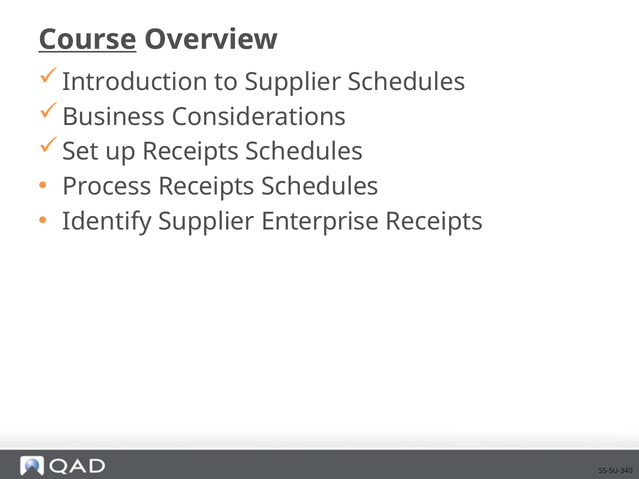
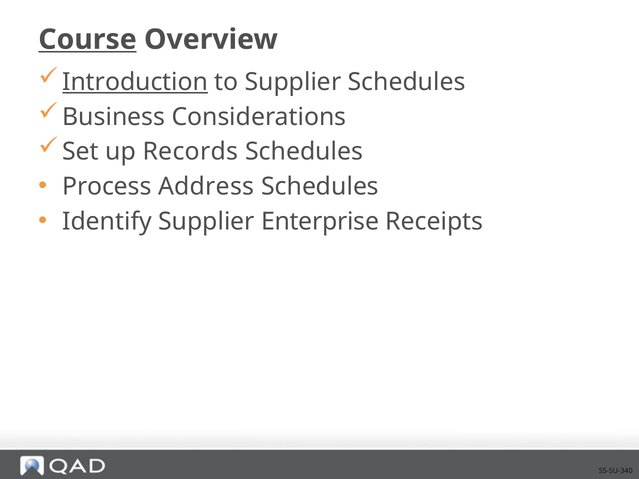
Introduction underline: none -> present (135, 82)
up Receipts: Receipts -> Records (190, 152)
Process Receipts: Receipts -> Address (206, 187)
